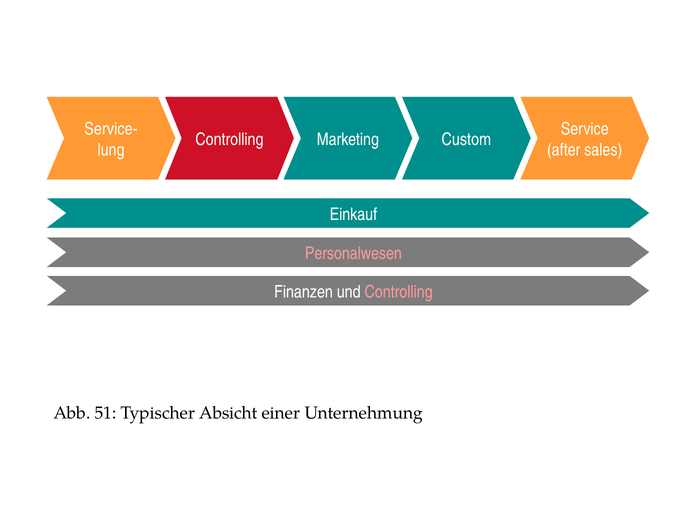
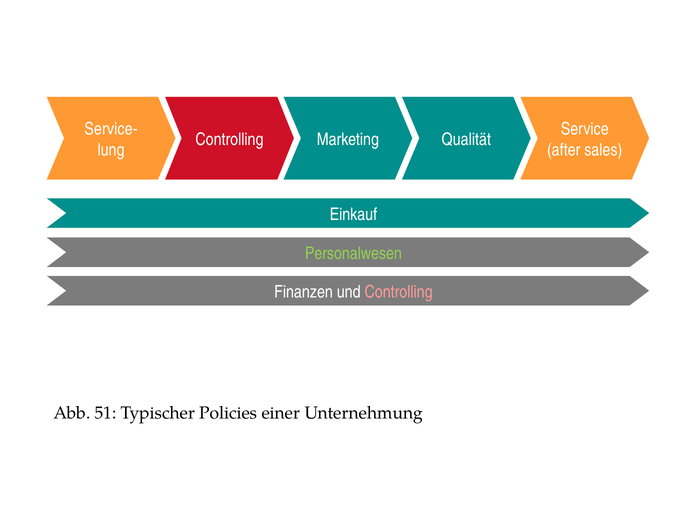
Custom: Custom -> Qualität (466, 139)
Personalwesen colour: pink -> light green (353, 253)
Absicht: Absicht -> Policies (228, 413)
